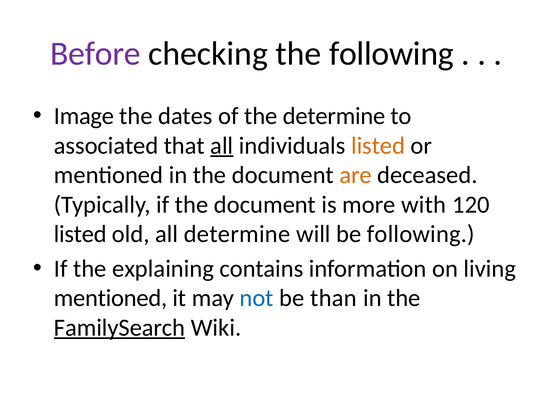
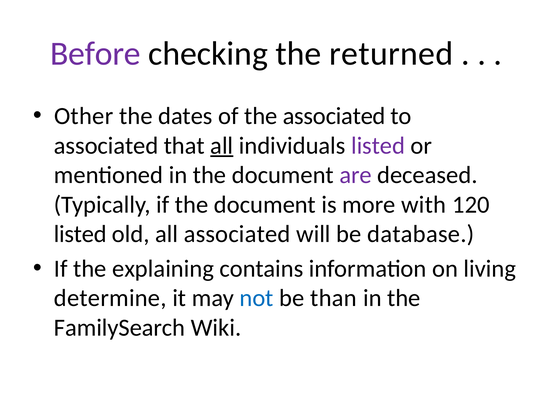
the following: following -> returned (391, 54)
Image: Image -> Other (84, 116)
the determine: determine -> associated (334, 116)
listed colour: orange -> purple (378, 146)
are colour: orange -> purple (356, 175)
all determine: determine -> associated (237, 234)
be following: following -> database (421, 234)
mentioned: mentioned -> determine (110, 298)
FamilySearch underline: present -> none (120, 327)
